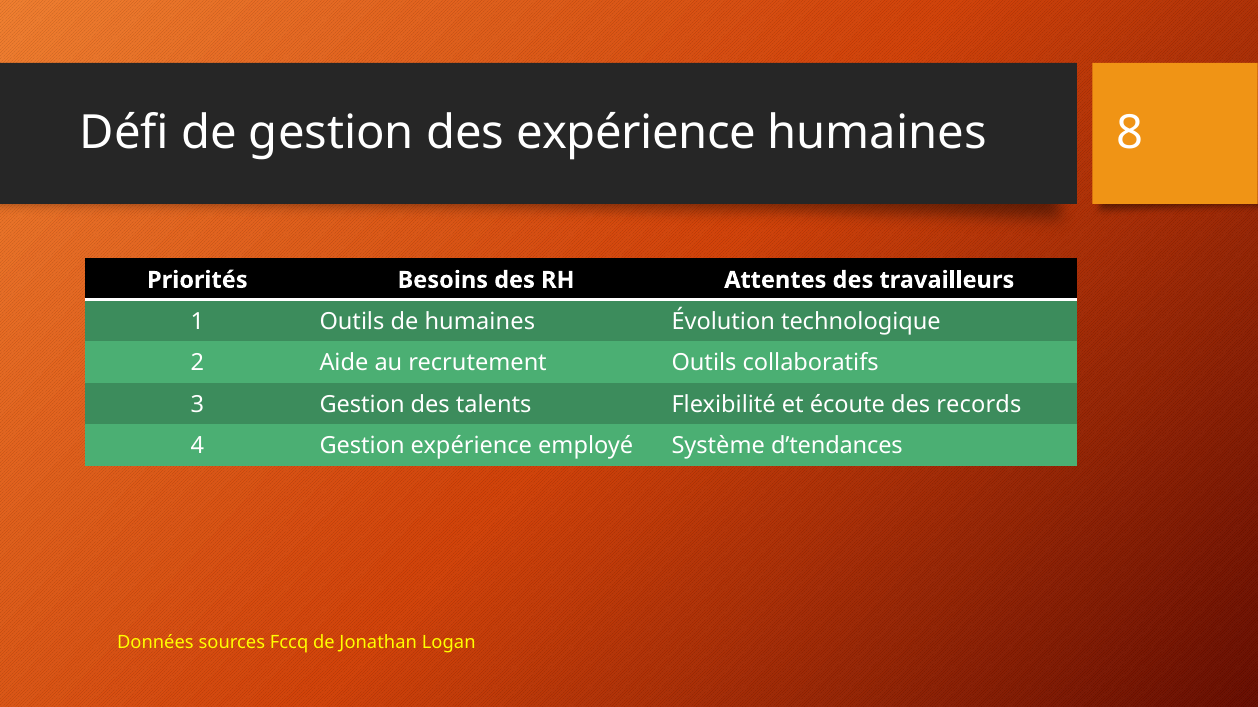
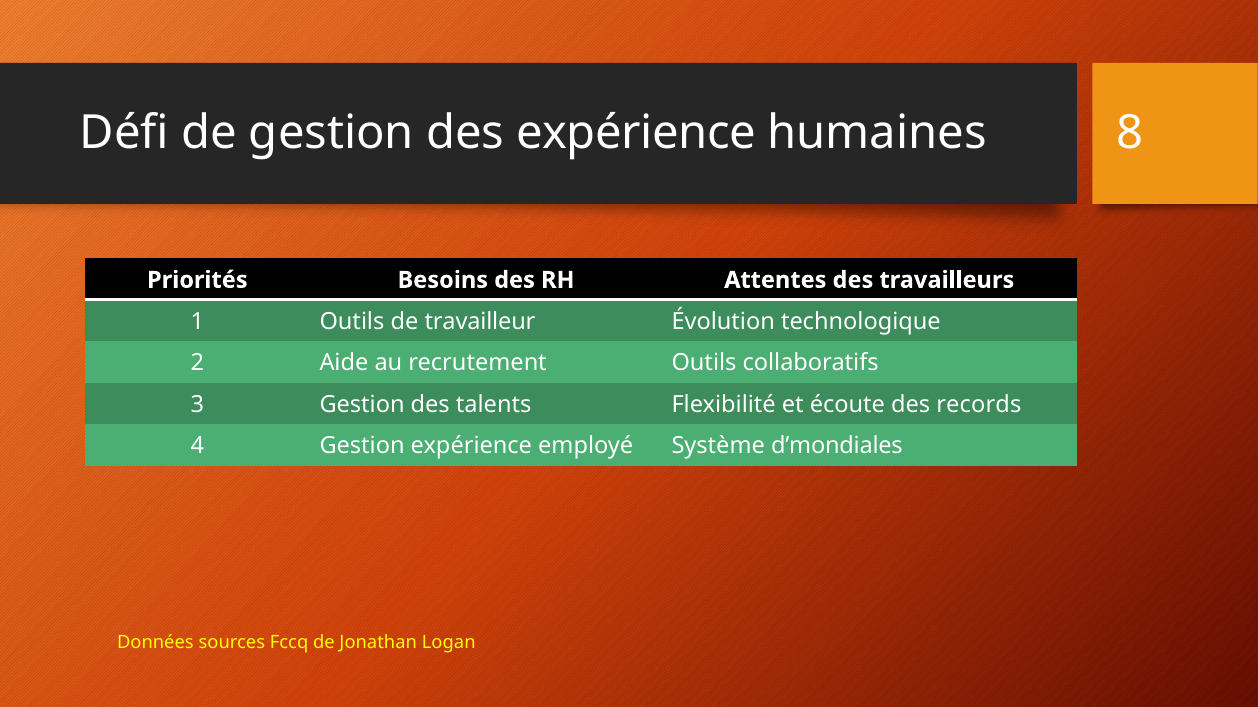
de humaines: humaines -> travailleur (480, 322)
d’tendances: d’tendances -> d’mondiales (837, 447)
